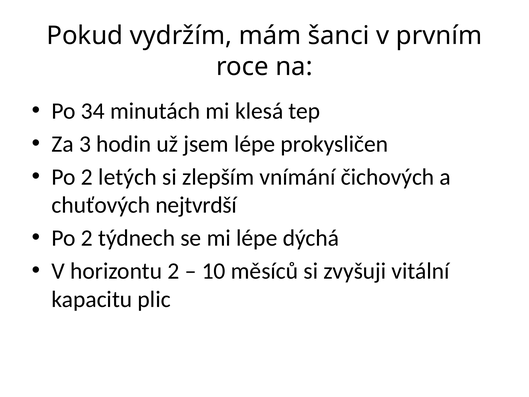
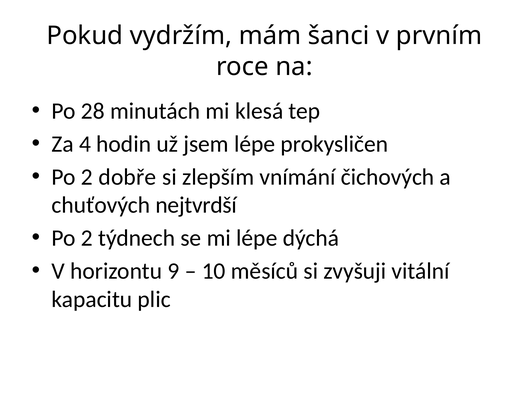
34: 34 -> 28 (93, 111)
3: 3 -> 4 (85, 144)
letých: letých -> dobře (127, 177)
horizontu 2: 2 -> 9 (173, 271)
